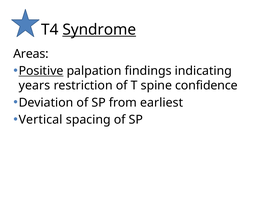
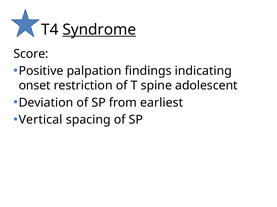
Areas: Areas -> Score (31, 54)
Positive underline: present -> none (41, 71)
years: years -> onset (35, 86)
confidence: confidence -> adolescent (206, 86)
